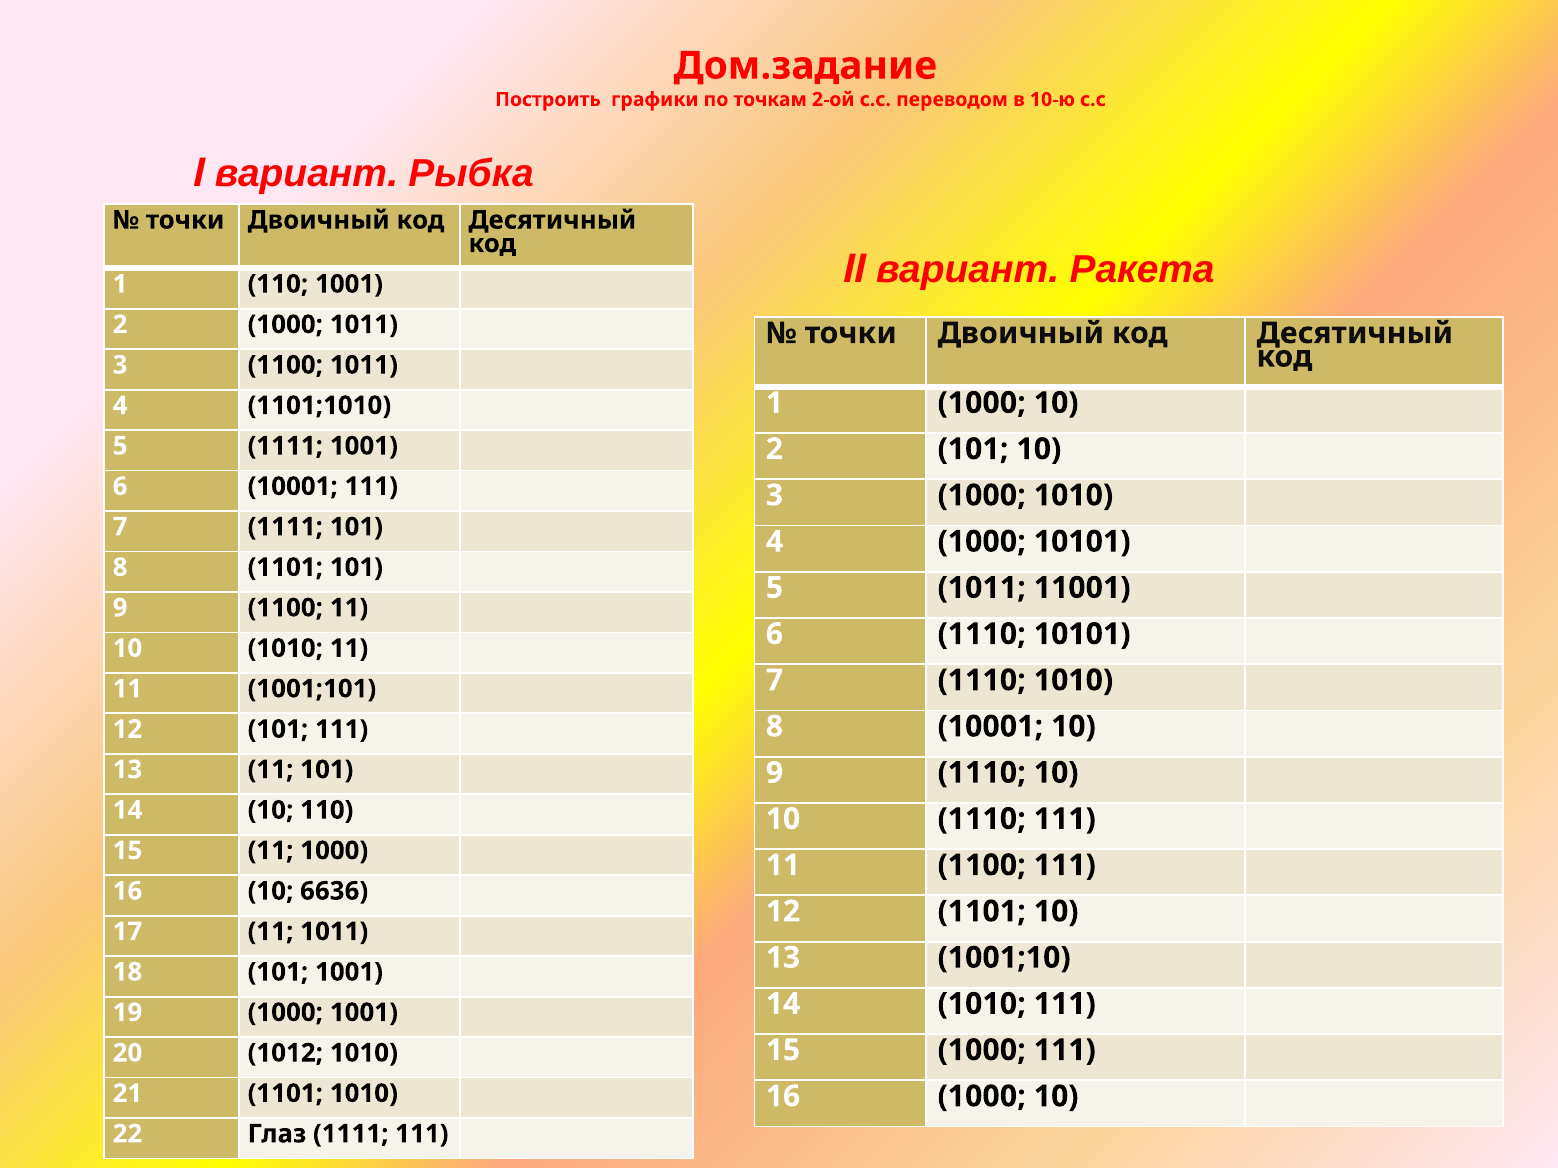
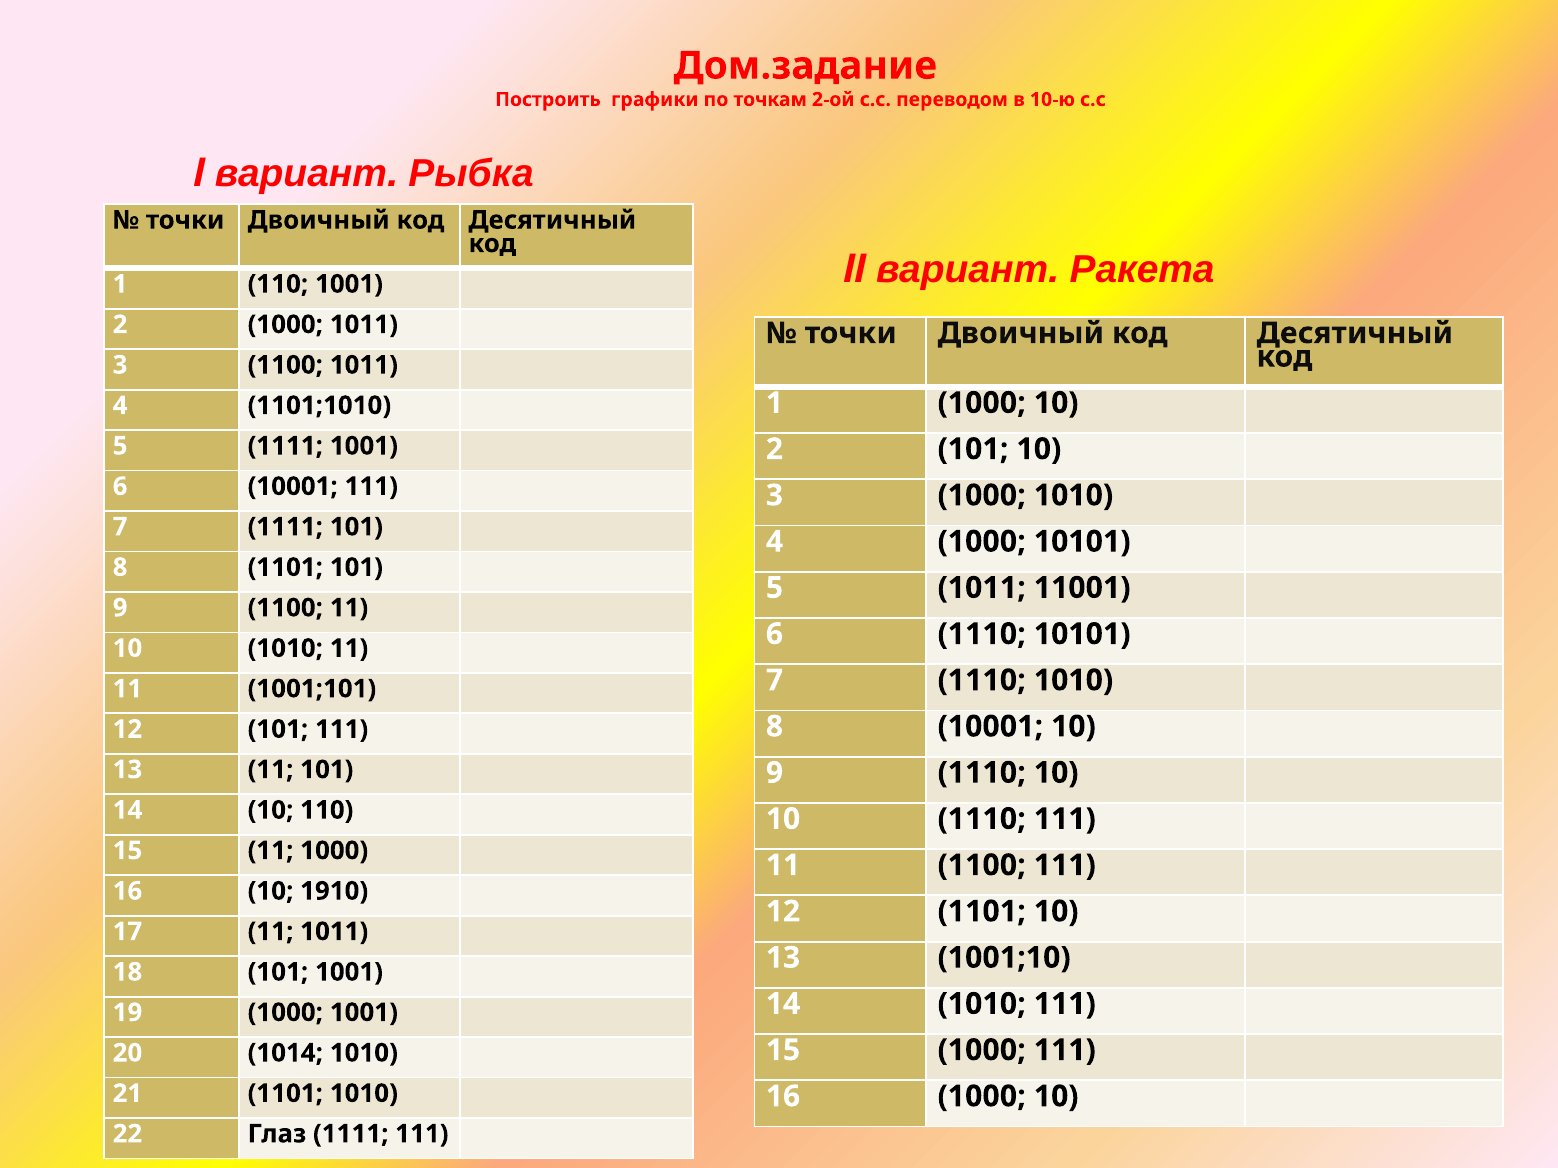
6636: 6636 -> 1910 (334, 891)
1012: 1012 -> 1014 (285, 1053)
